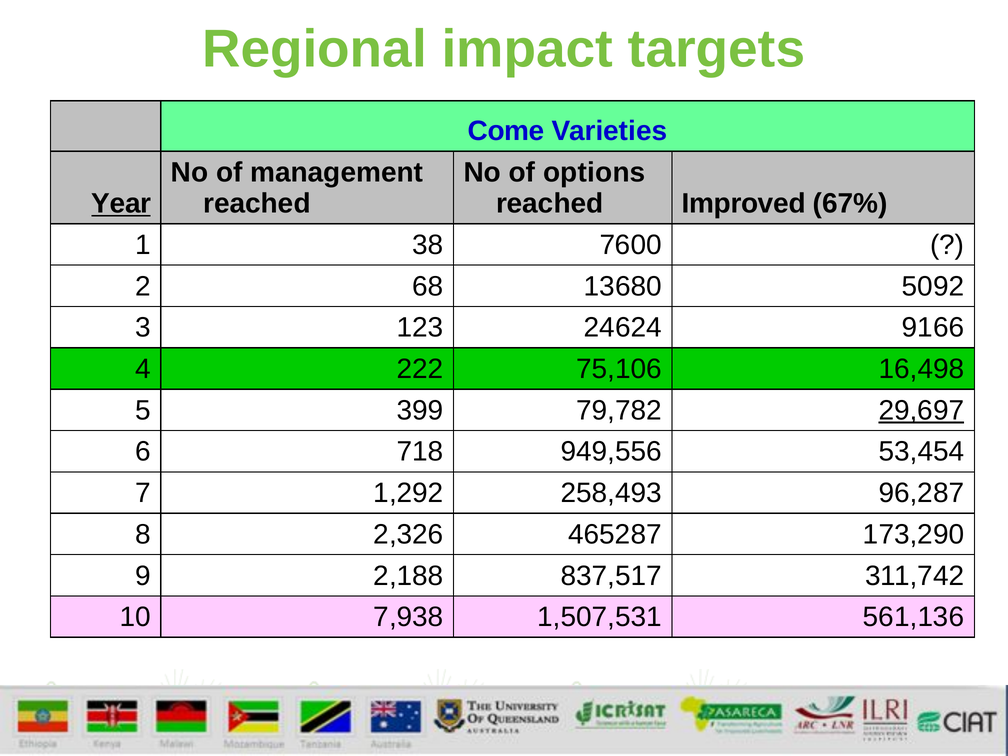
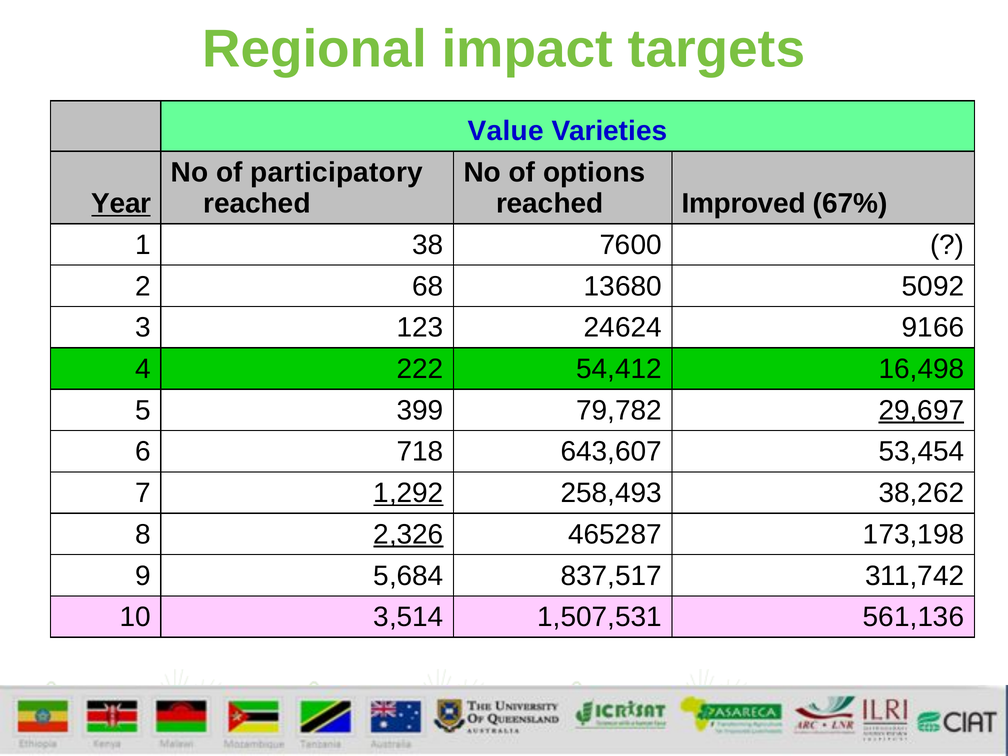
Come: Come -> Value (506, 131)
management: management -> participatory (337, 172)
75,106: 75,106 -> 54,412 (619, 369)
949,556: 949,556 -> 643,607 (611, 452)
1,292 underline: none -> present (409, 493)
96,287: 96,287 -> 38,262 (921, 493)
2,326 underline: none -> present (409, 534)
173,290: 173,290 -> 173,198 (914, 534)
2,188: 2,188 -> 5,684 (409, 576)
7,938: 7,938 -> 3,514 (409, 617)
